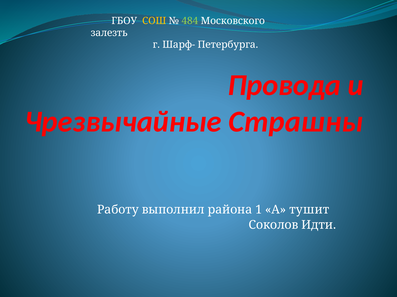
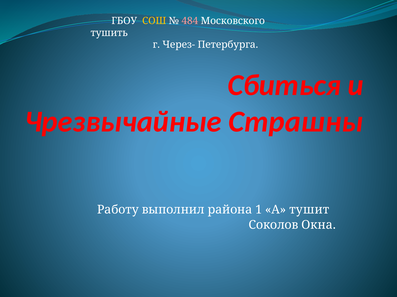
484 colour: light green -> pink (190, 21)
залезть: залезть -> тушить (109, 33)
Шарф-: Шарф- -> Через- (179, 45)
Провода: Провода -> Сбиться (284, 85)
Идти: Идти -> Окна (319, 226)
